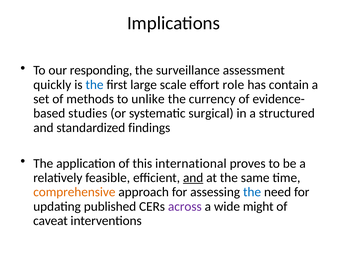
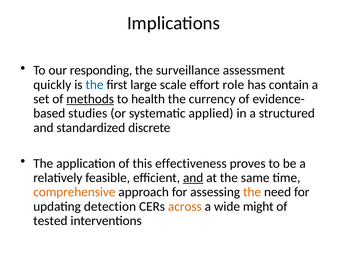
methods underline: none -> present (90, 99)
unlike: unlike -> health (148, 99)
surgical: surgical -> applied (211, 113)
findings: findings -> discrete (149, 128)
international: international -> effectiveness (191, 163)
the colour: blue -> orange (252, 192)
published: published -> detection (110, 206)
across colour: purple -> orange (185, 206)
caveat: caveat -> tested (50, 221)
